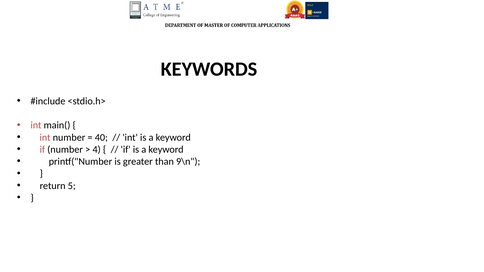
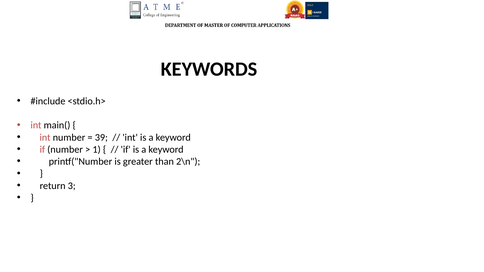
40: 40 -> 39 (101, 137)
4: 4 -> 1 (97, 150)
9\n: 9\n -> 2\n (188, 162)
5: 5 -> 3 (72, 186)
